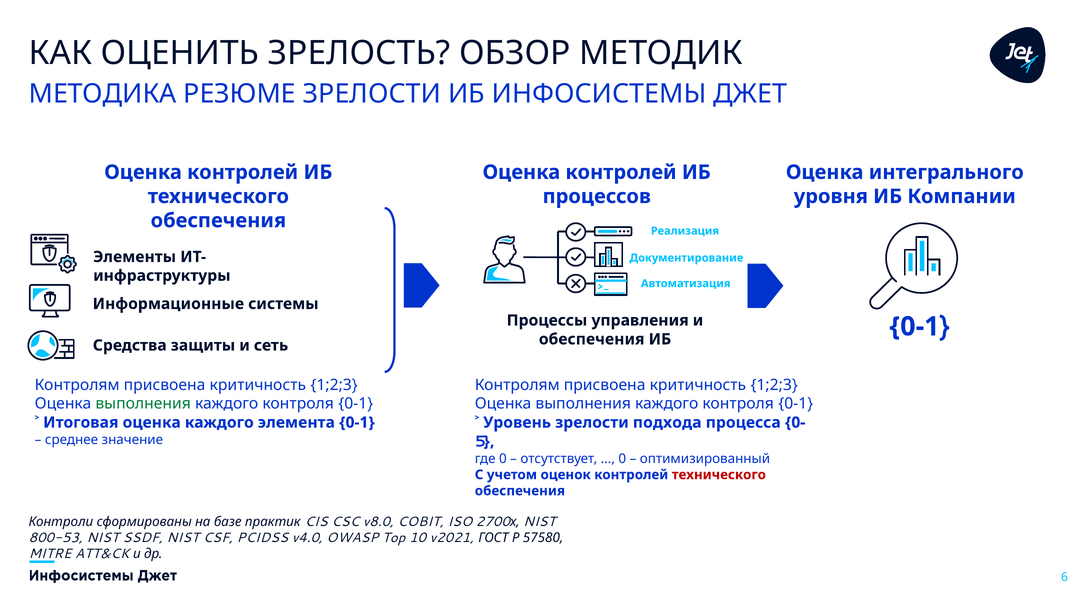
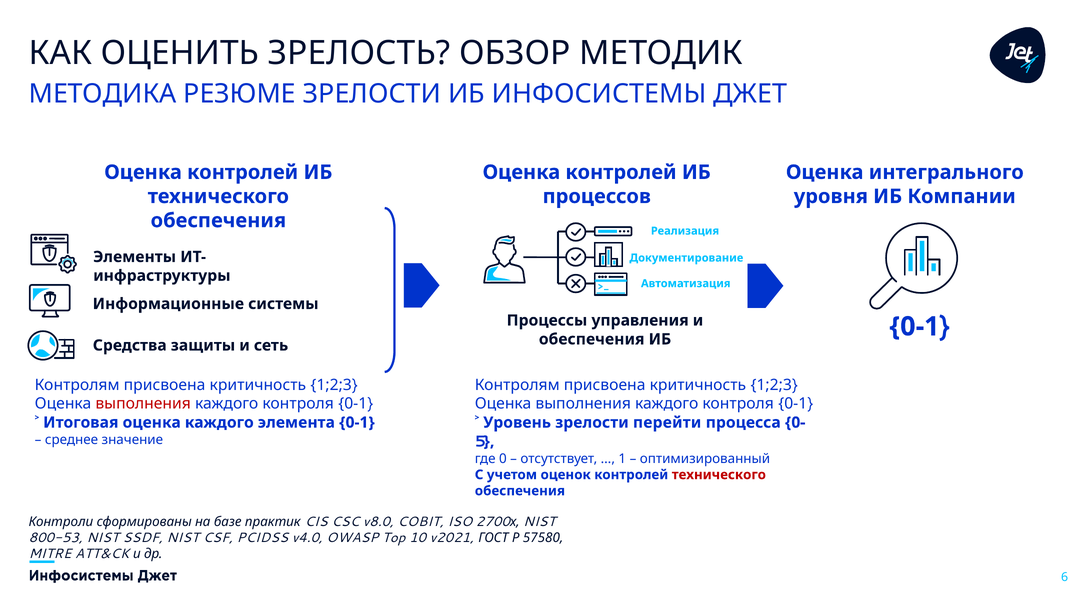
выполнения colour: green -> red (143, 404)
подхода: подхода -> перейти (667, 423)
0: 0 -> 1 (622, 459)
